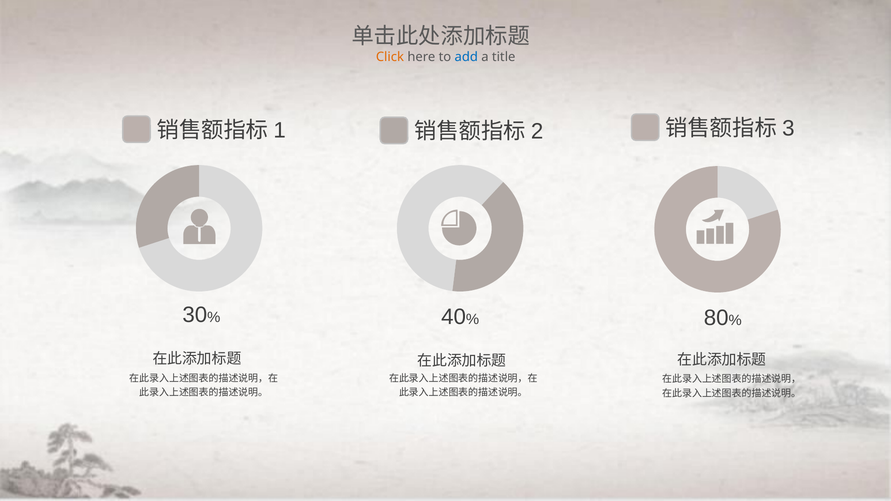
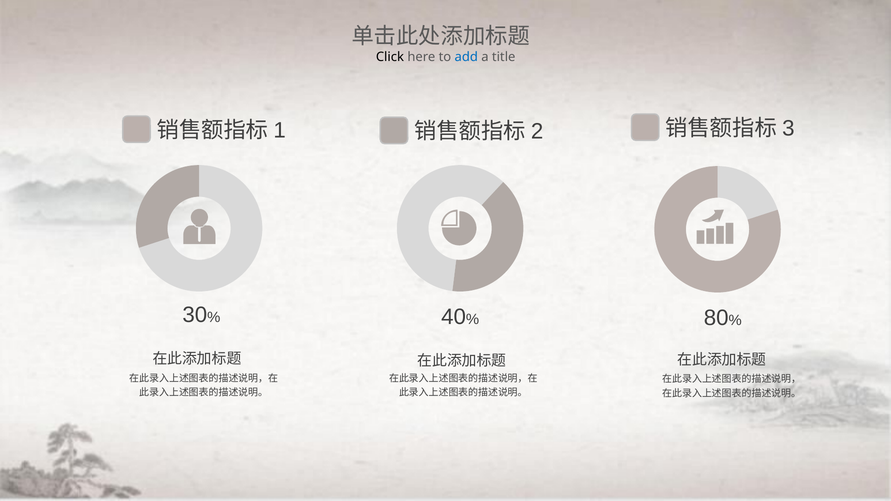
Click colour: orange -> black (390, 57)
